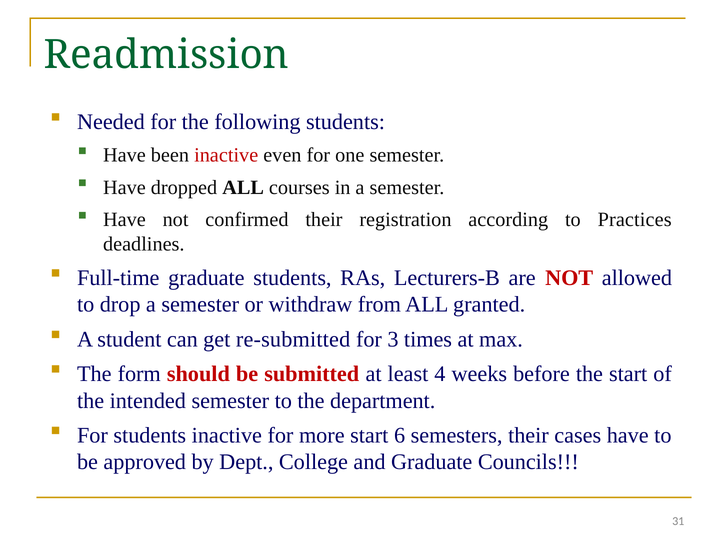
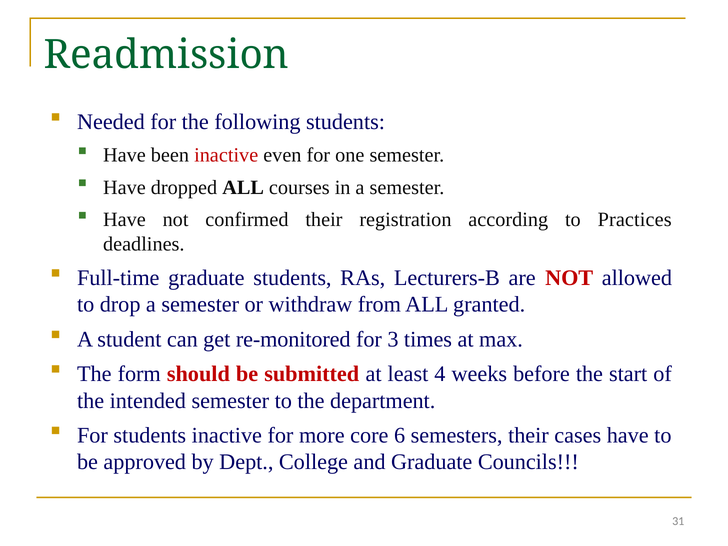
re-submitted: re-submitted -> re-monitored (293, 339)
more start: start -> core (369, 435)
